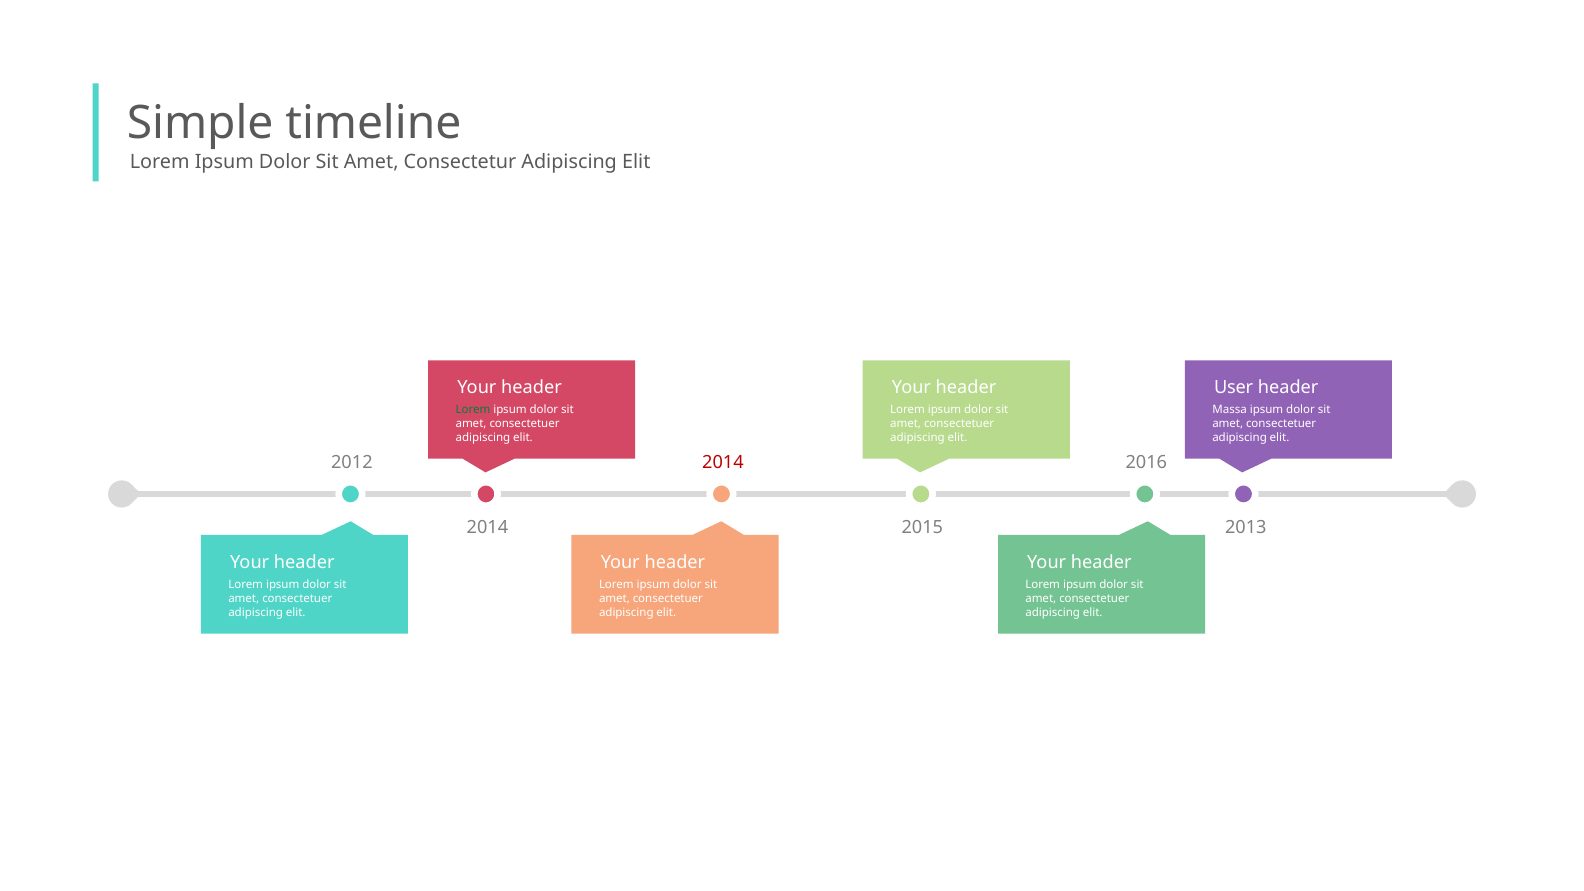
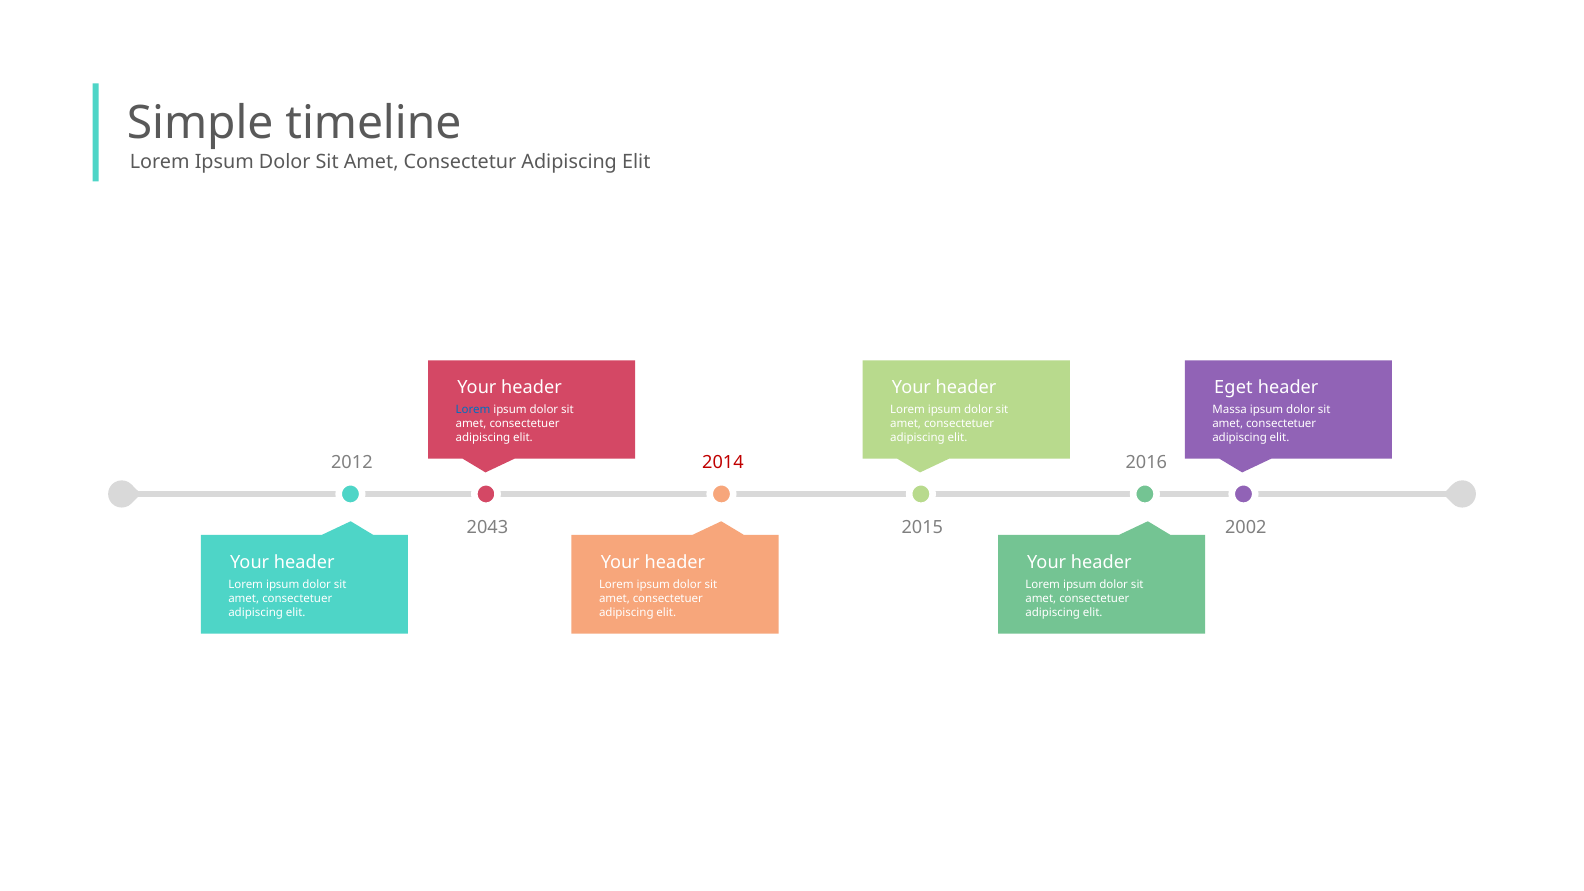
User: User -> Eget (1233, 387)
Lorem colour: green -> blue (473, 410)
2014: 2014 -> 2043 (487, 527)
2013: 2013 -> 2002 (1246, 527)
